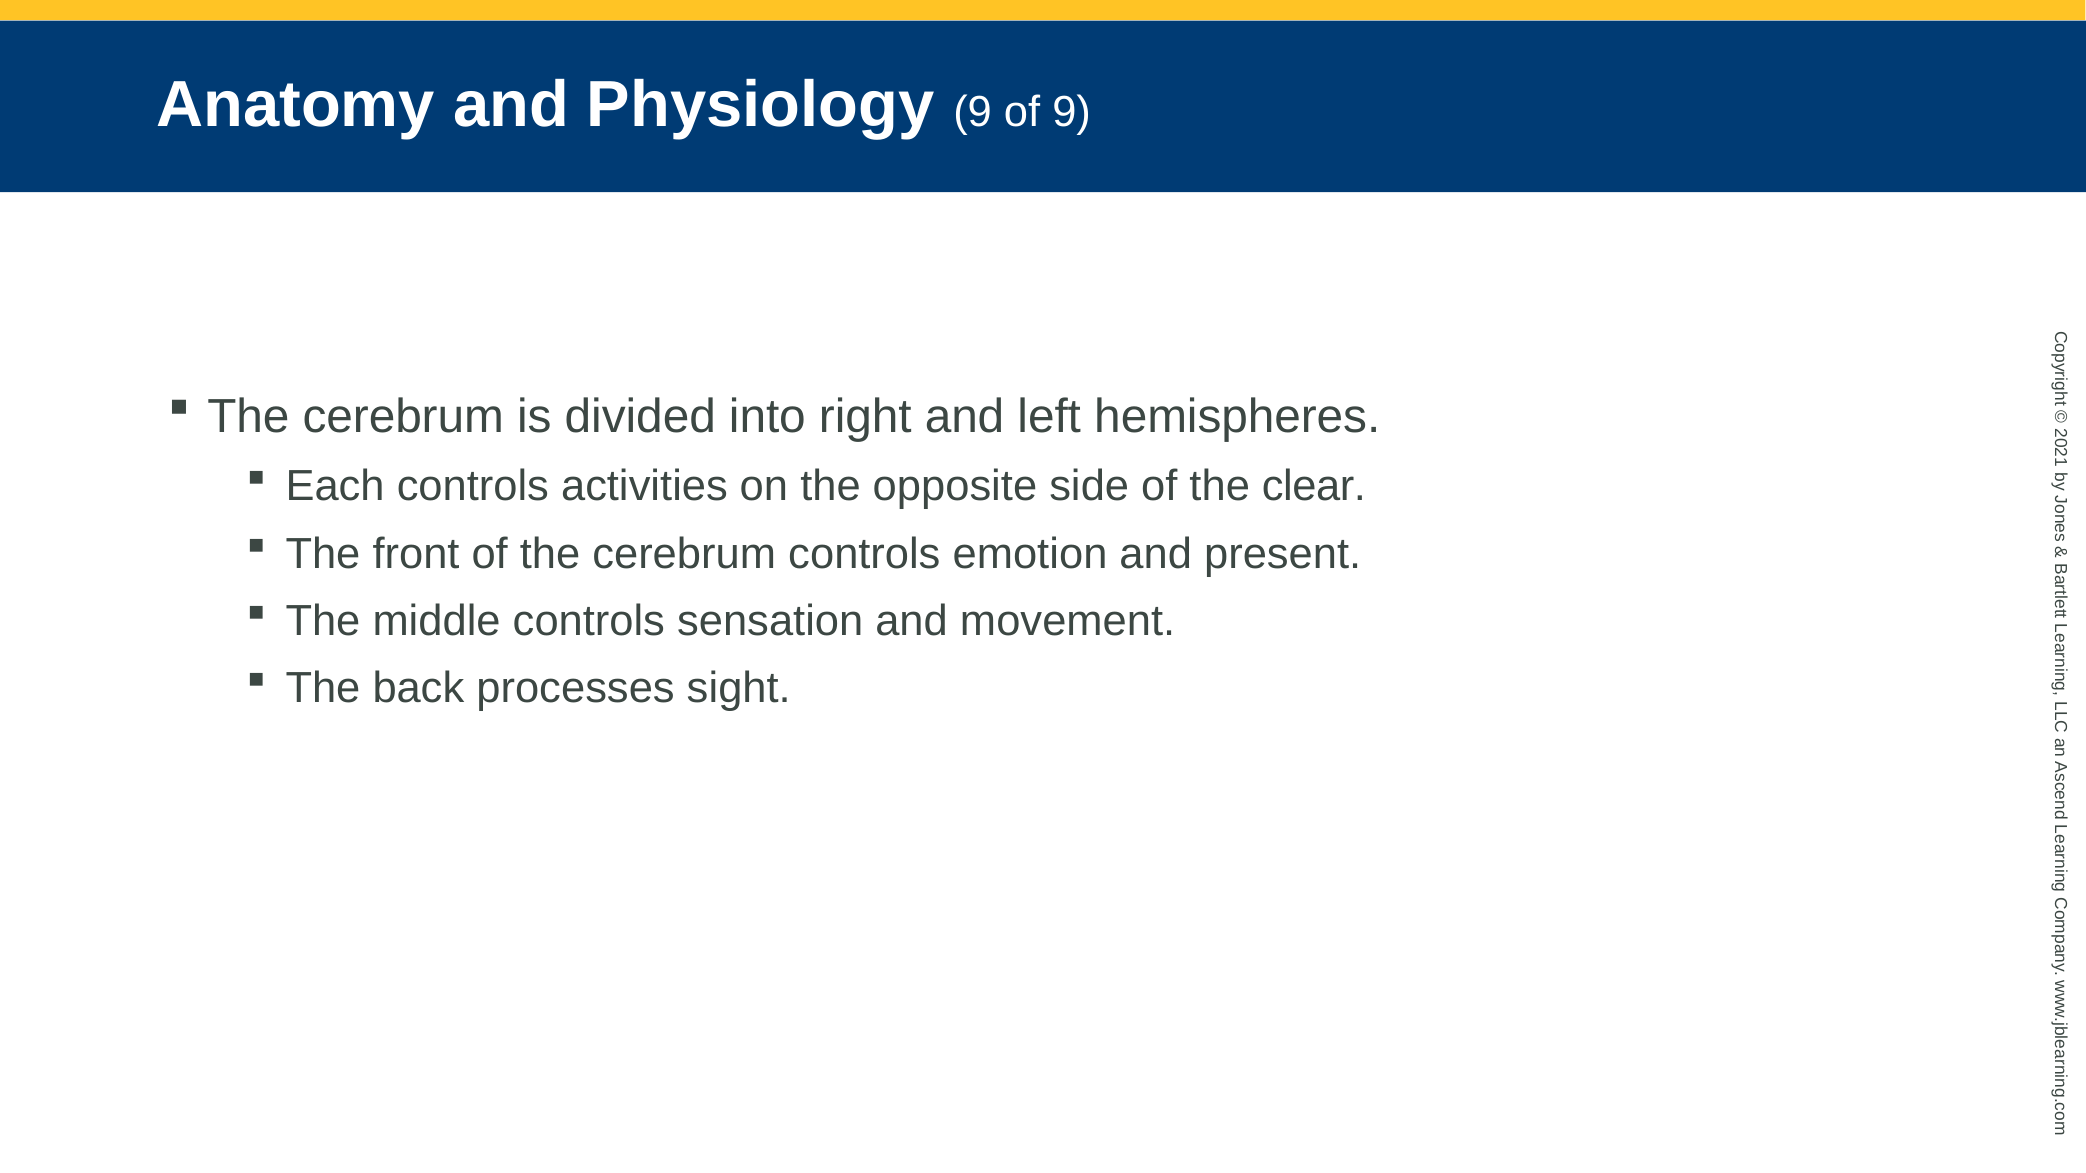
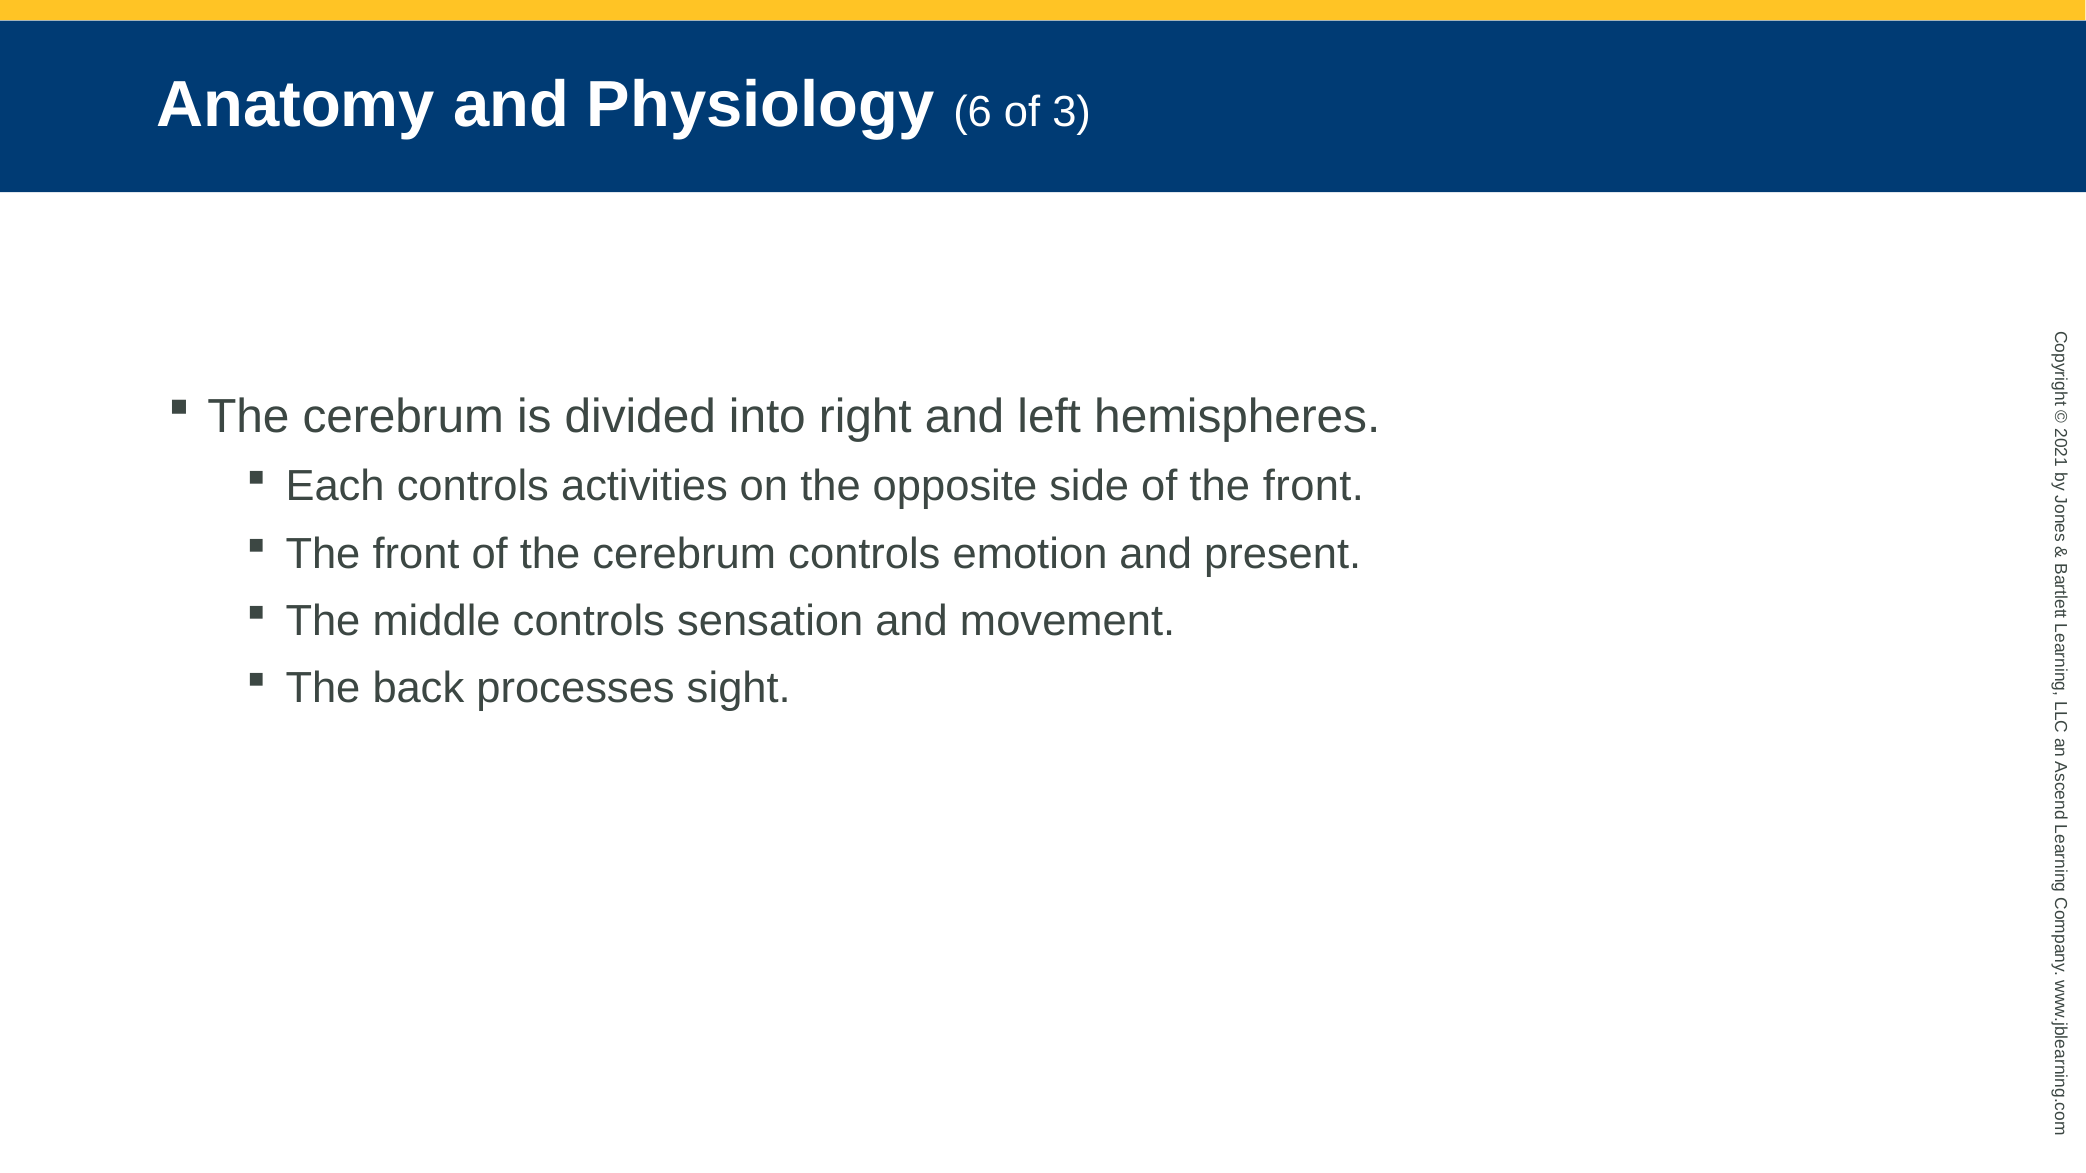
Physiology 9: 9 -> 6 (973, 112)
of 9: 9 -> 3 (1072, 112)
of the clear: clear -> front (1313, 487)
